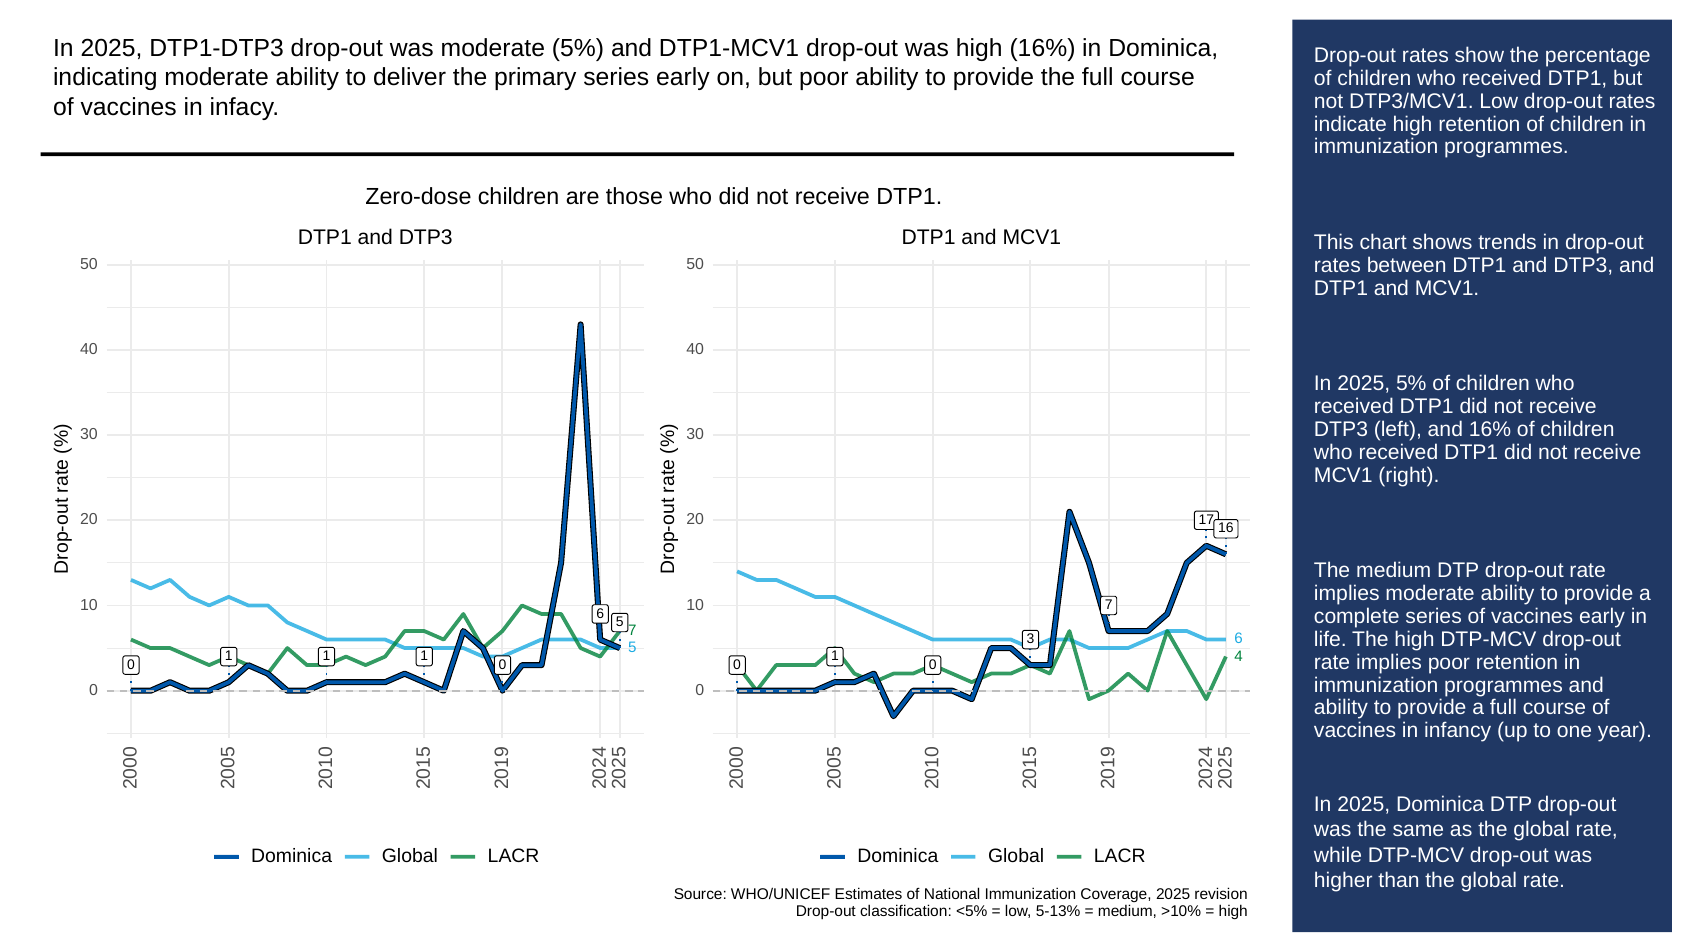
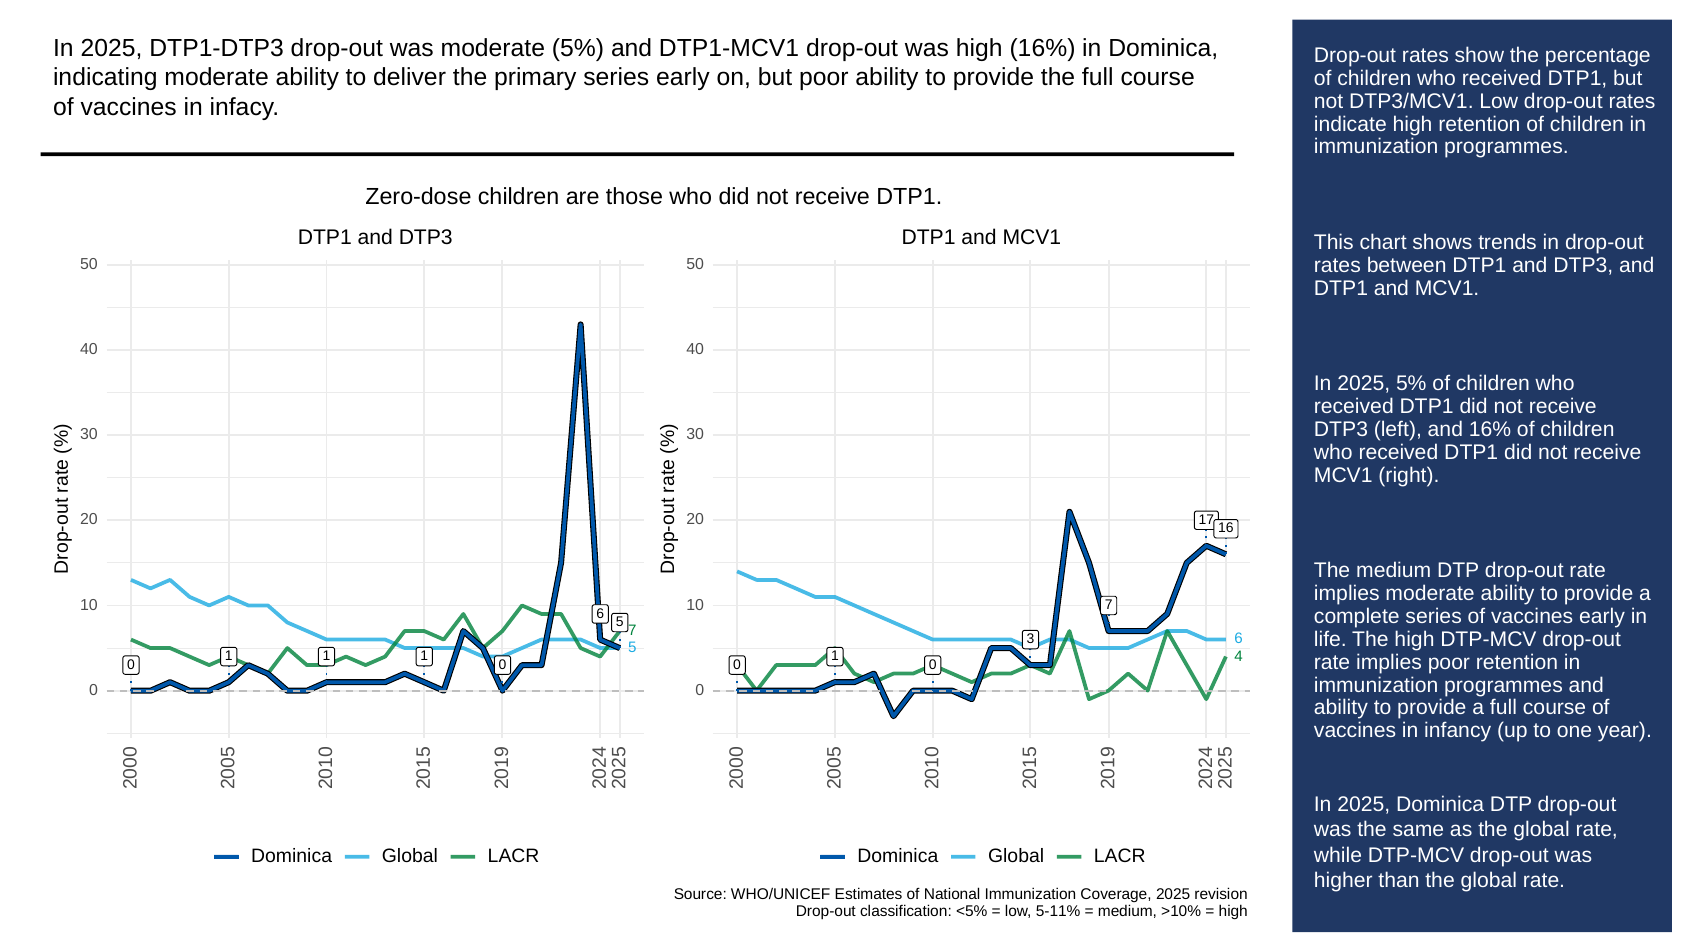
5-13%: 5-13% -> 5-11% (1058, 912)
